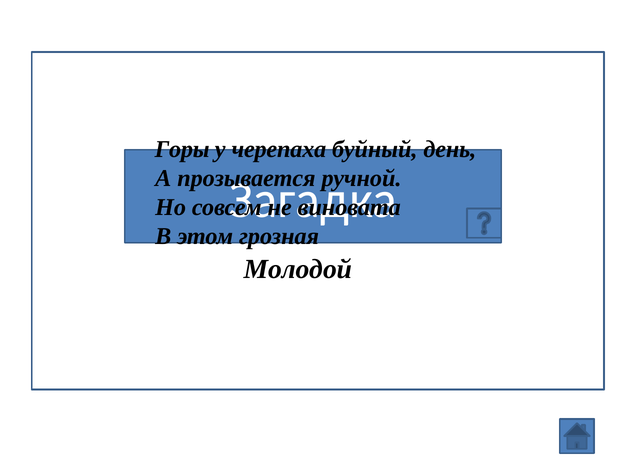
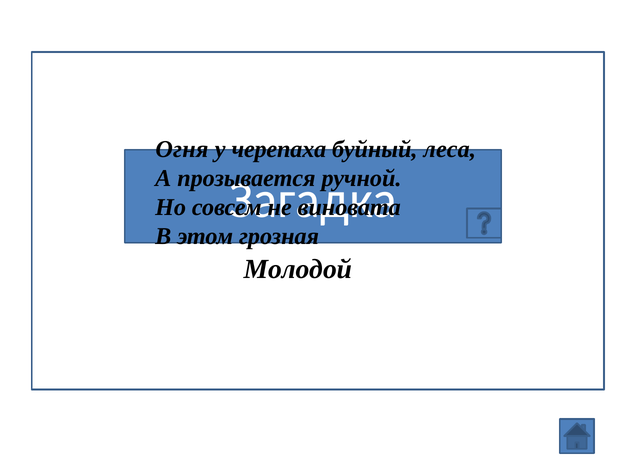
Горы: Горы -> Огня (182, 149)
день: день -> леса (450, 149)
